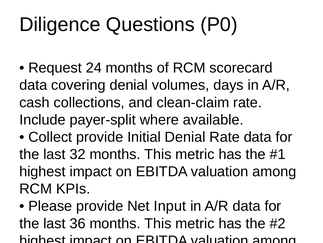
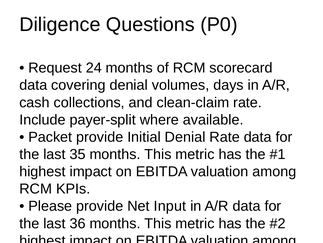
Collect: Collect -> Packet (50, 137)
32: 32 -> 35 (78, 154)
